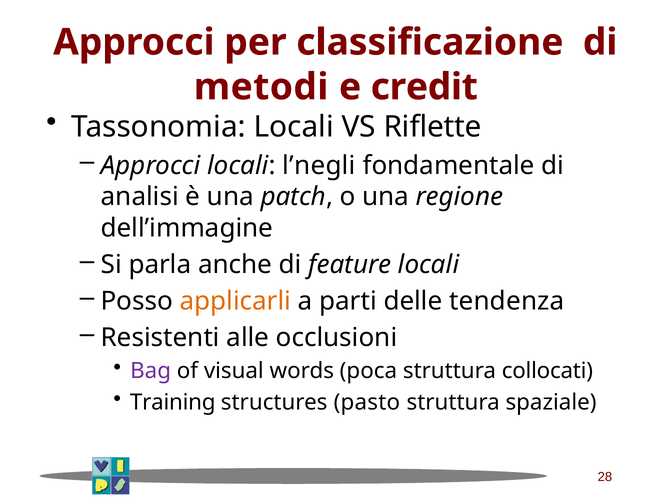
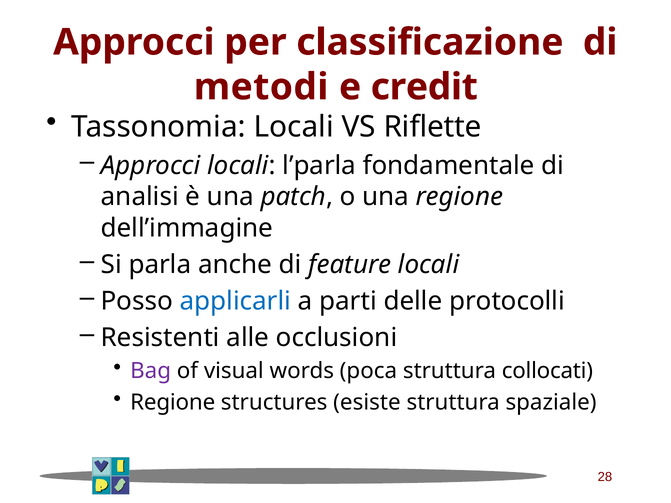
l’negli: l’negli -> l’parla (319, 166)
applicarli colour: orange -> blue (235, 301)
tendenza: tendenza -> protocolli (507, 301)
Training: Training -> Regione (173, 403)
pasto: pasto -> esiste (367, 403)
